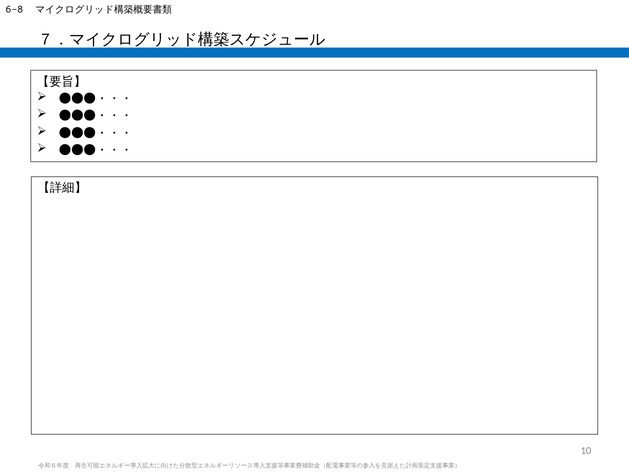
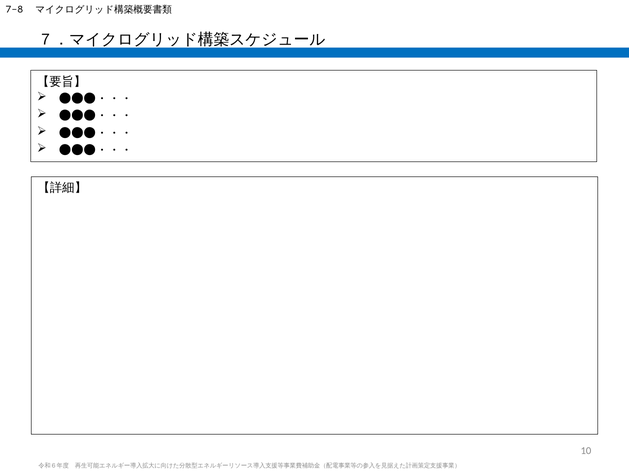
6-8: 6-8 -> 7-8 (14, 10)
